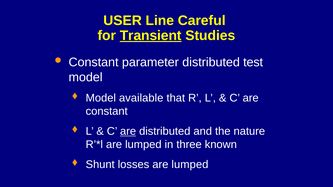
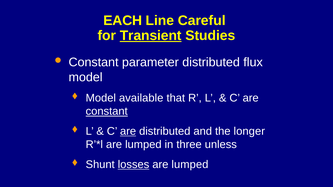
USER: USER -> EACH (123, 21)
test: test -> flux (253, 62)
constant underline: none -> present (107, 111)
nature: nature -> longer (249, 131)
known: known -> unless (221, 145)
losses underline: none -> present (134, 165)
